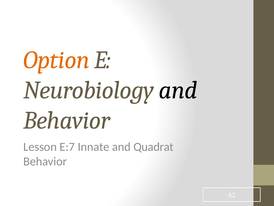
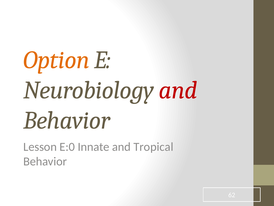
and colour: black -> red (178, 90)
E:7: E:7 -> E:0 (67, 147)
Quadrat: Quadrat -> Tropical (153, 147)
